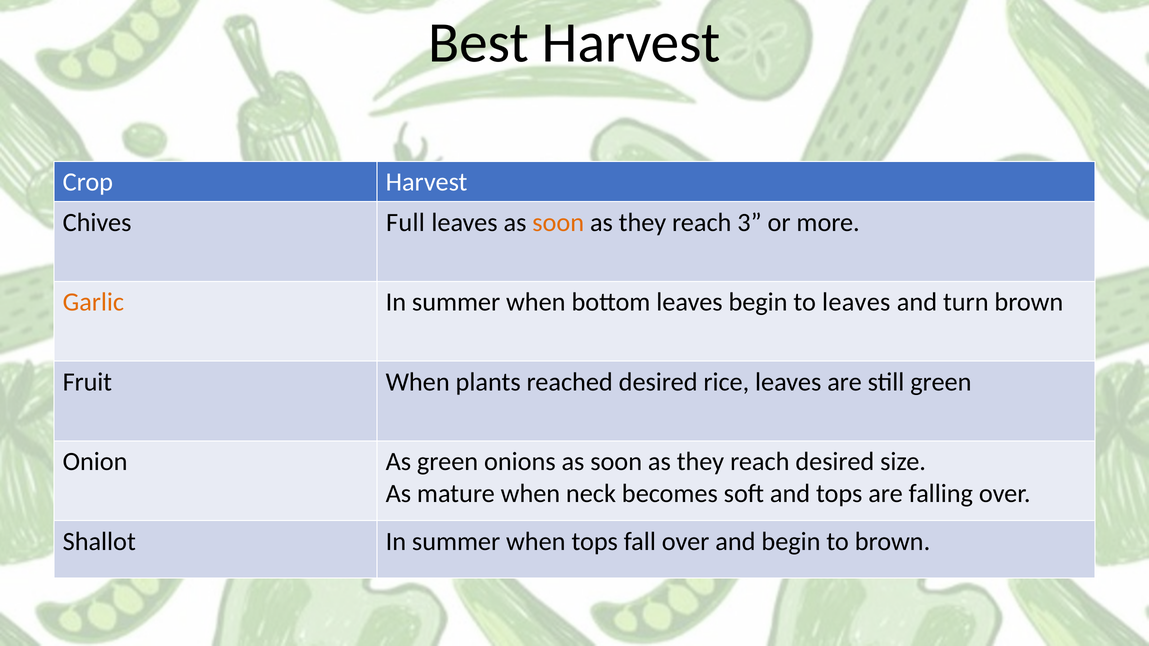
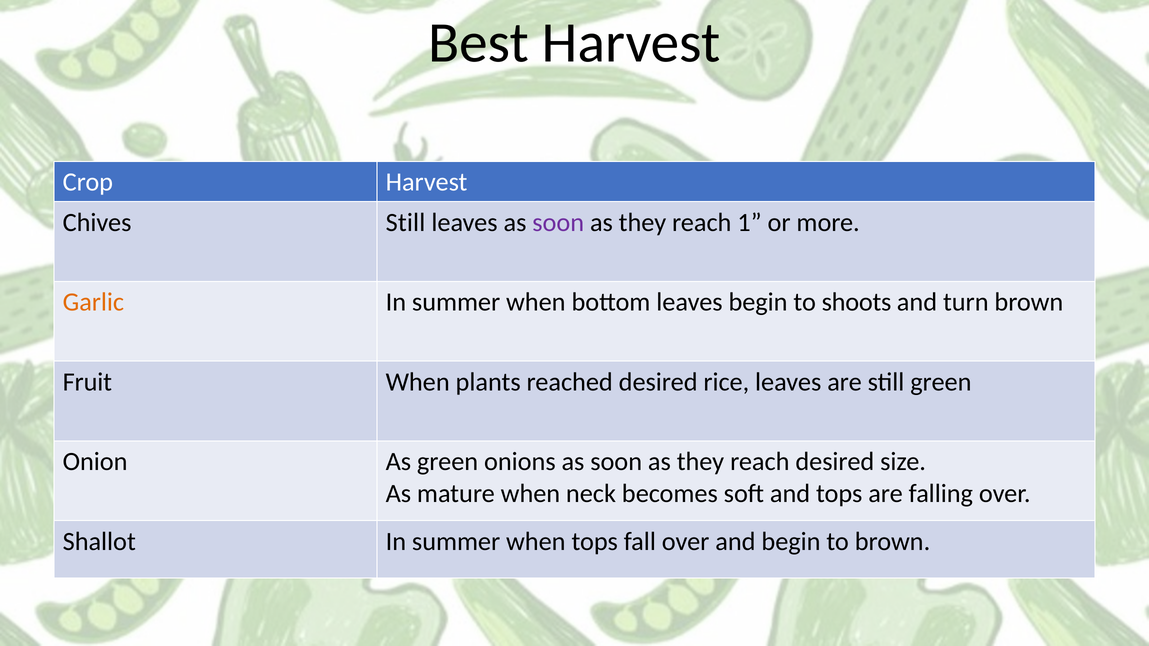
Chives Full: Full -> Still (406, 222)
soon colour: orange -> purple (558, 222)
3: 3 -> 1 (750, 222)
to leaves: leaves -> shoots (857, 302)
